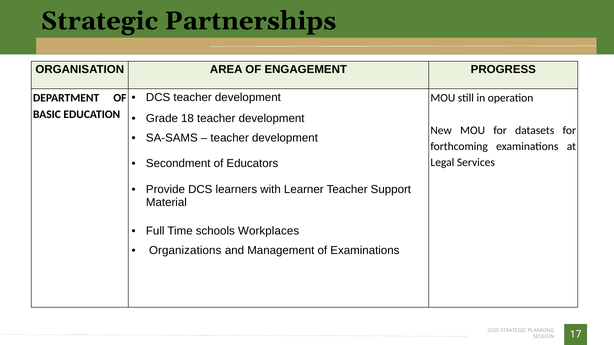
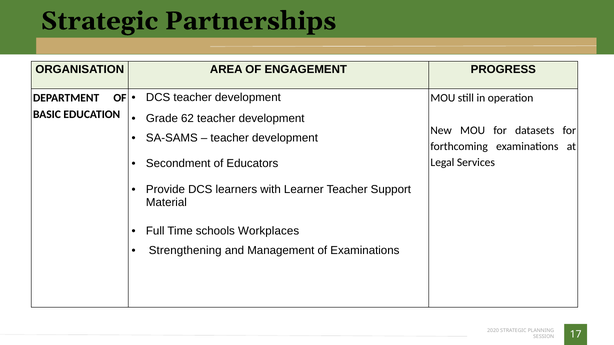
18: 18 -> 62 (187, 119)
Organizations: Organizations -> Strengthening (185, 251)
